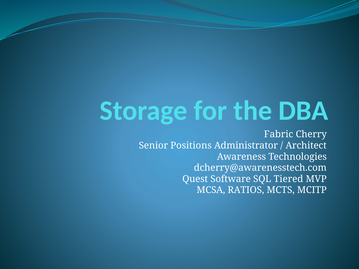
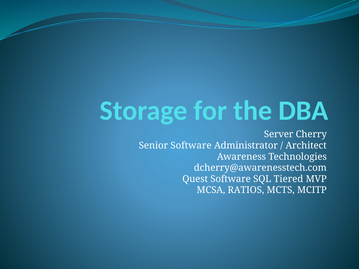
Fabric: Fabric -> Server (279, 134)
Senior Positions: Positions -> Software (191, 146)
